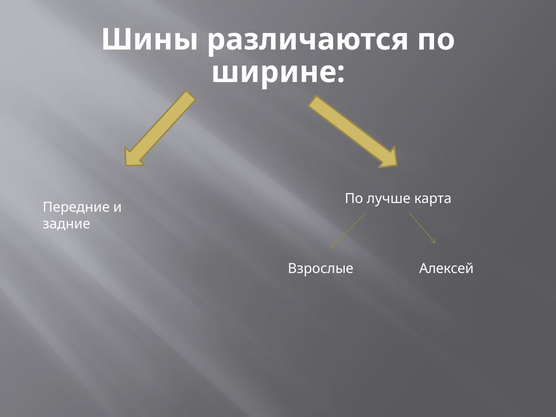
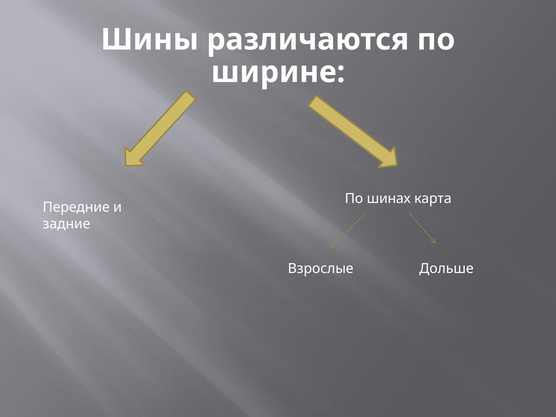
лучше: лучше -> шинах (389, 199)
Алексей: Алексей -> Дольше (446, 269)
